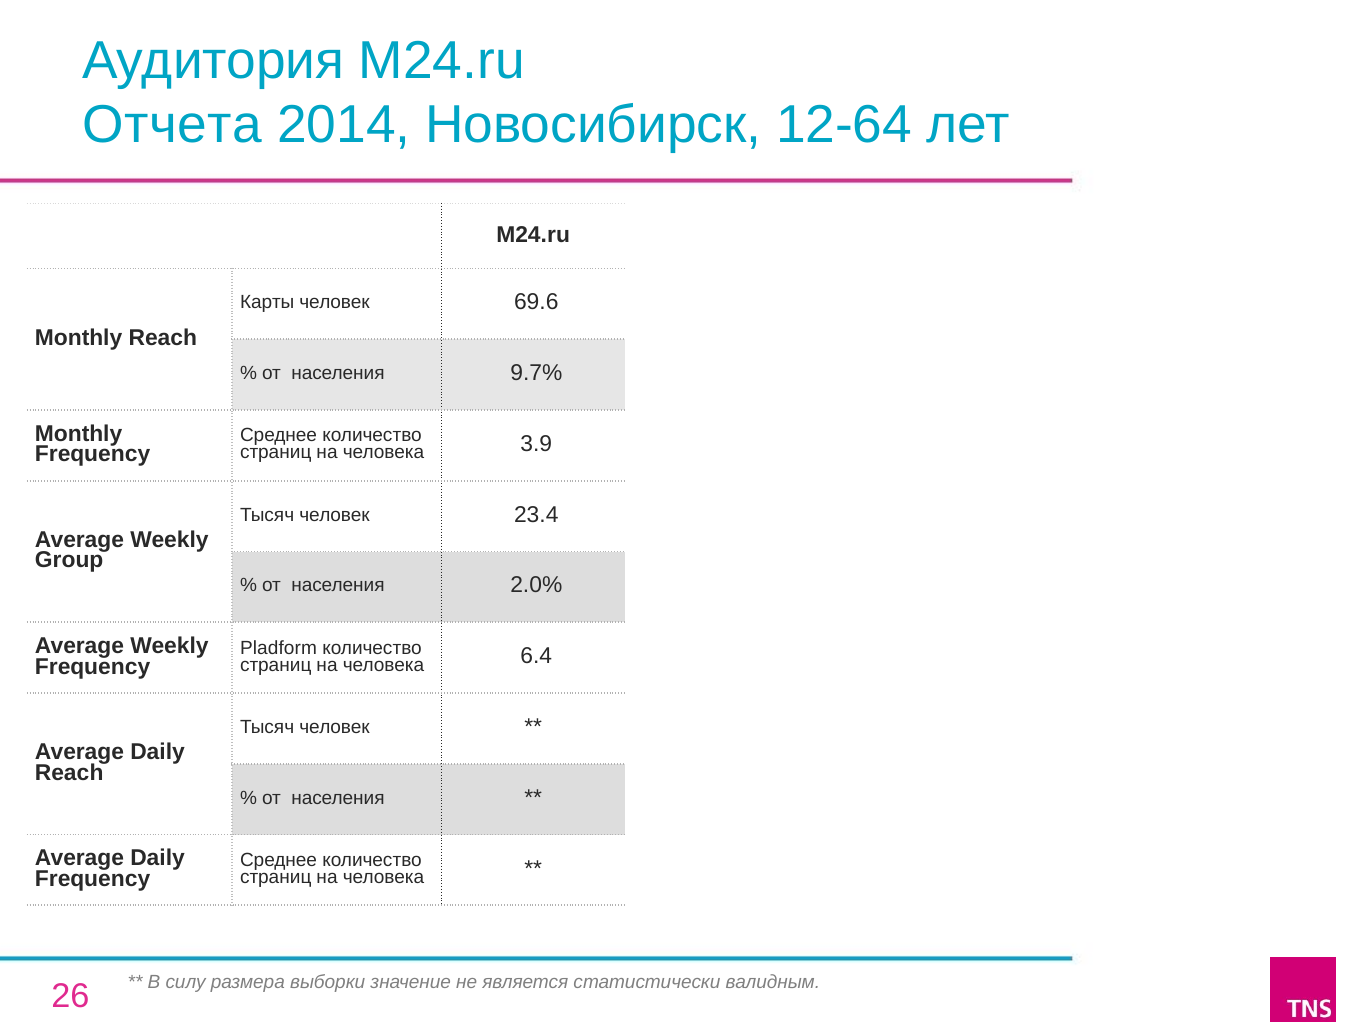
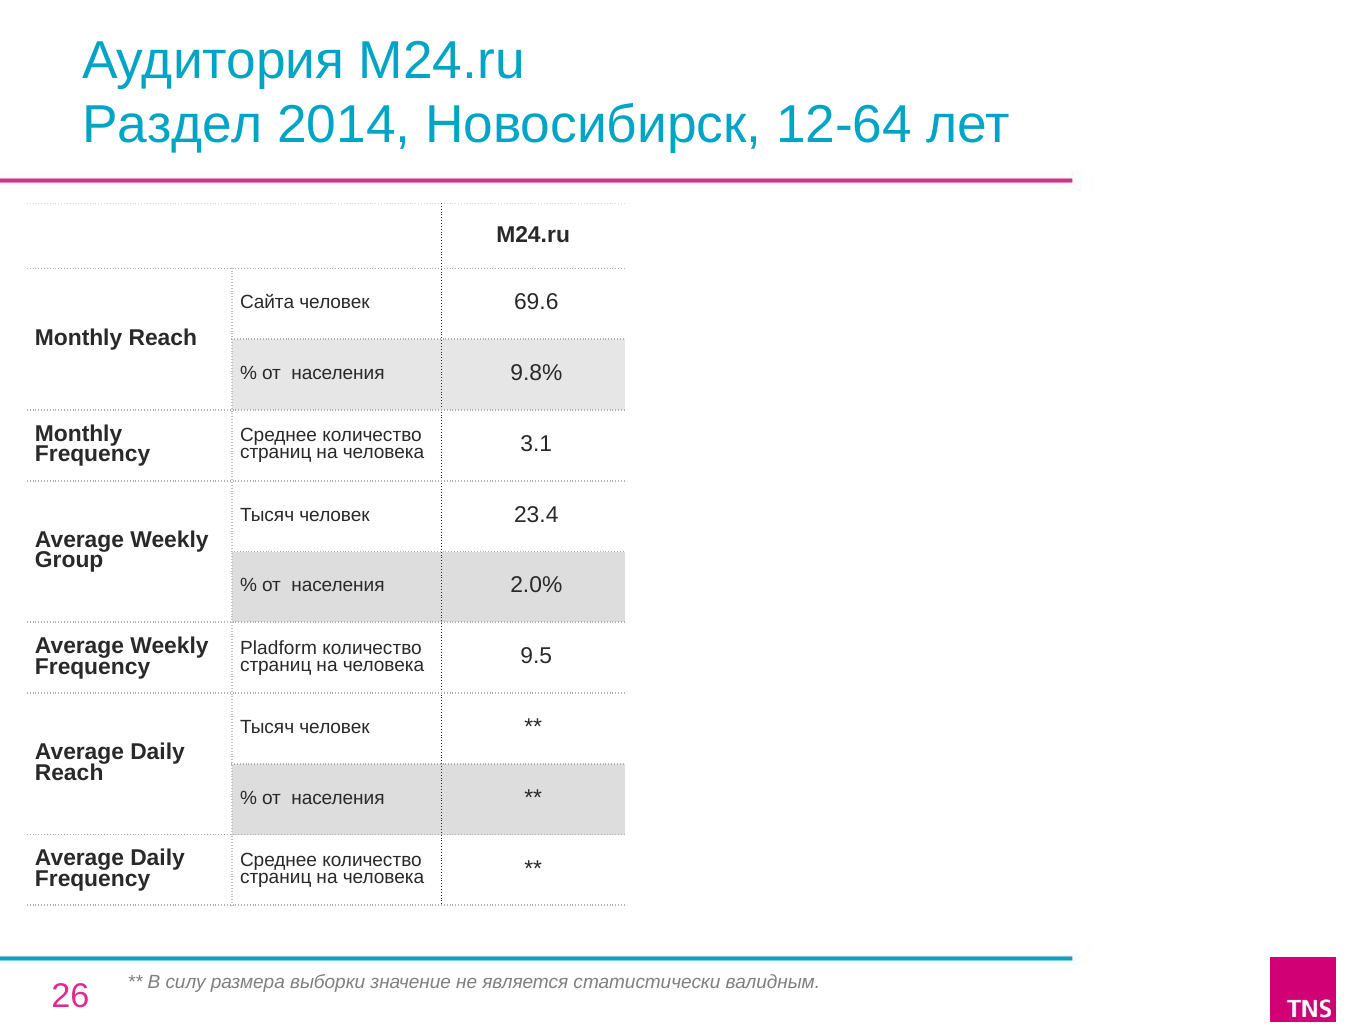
Отчета: Отчета -> Раздел (173, 125)
Карты: Карты -> Сайта (267, 302)
9.7%: 9.7% -> 9.8% (536, 373)
3.9: 3.9 -> 3.1 (536, 444)
6.4: 6.4 -> 9.5 (536, 656)
